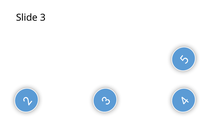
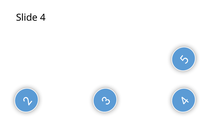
Slide 3: 3 -> 4 (43, 18)
